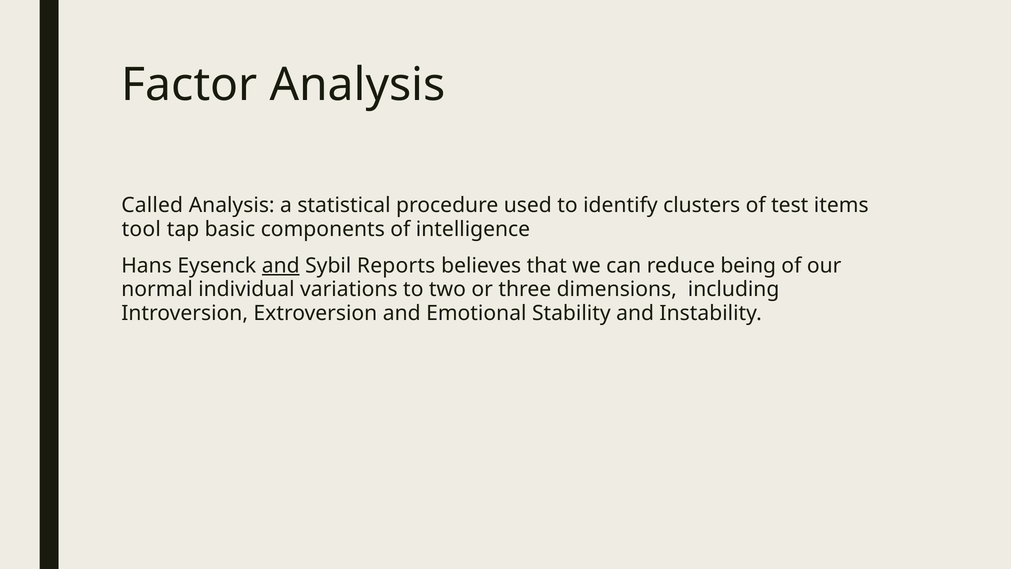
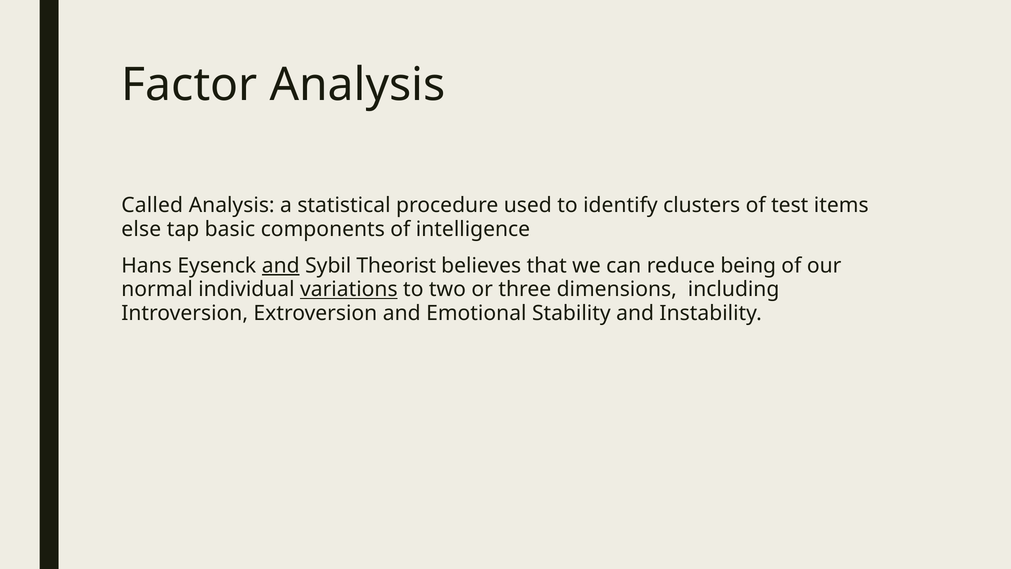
tool: tool -> else (141, 229)
Reports: Reports -> Theorist (396, 266)
variations underline: none -> present (349, 289)
